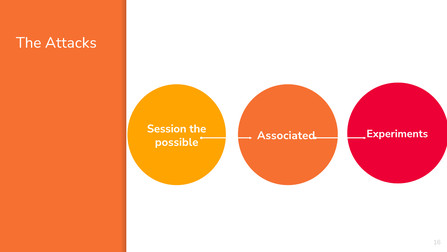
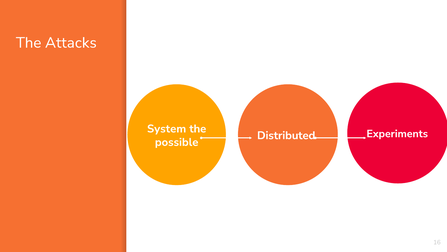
Session: Session -> System (167, 128)
Associated: Associated -> Distributed (286, 135)
